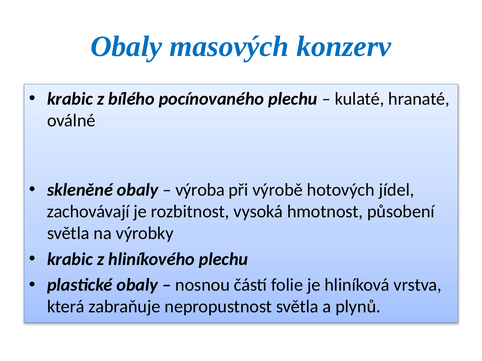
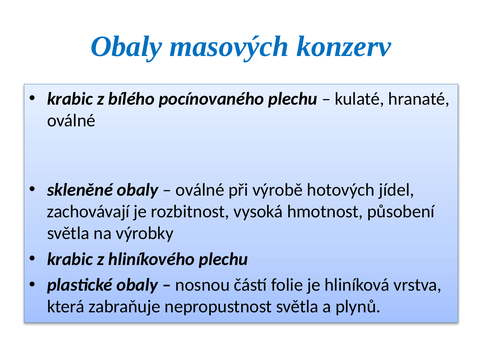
výroba: výroba -> oválné (200, 190)
